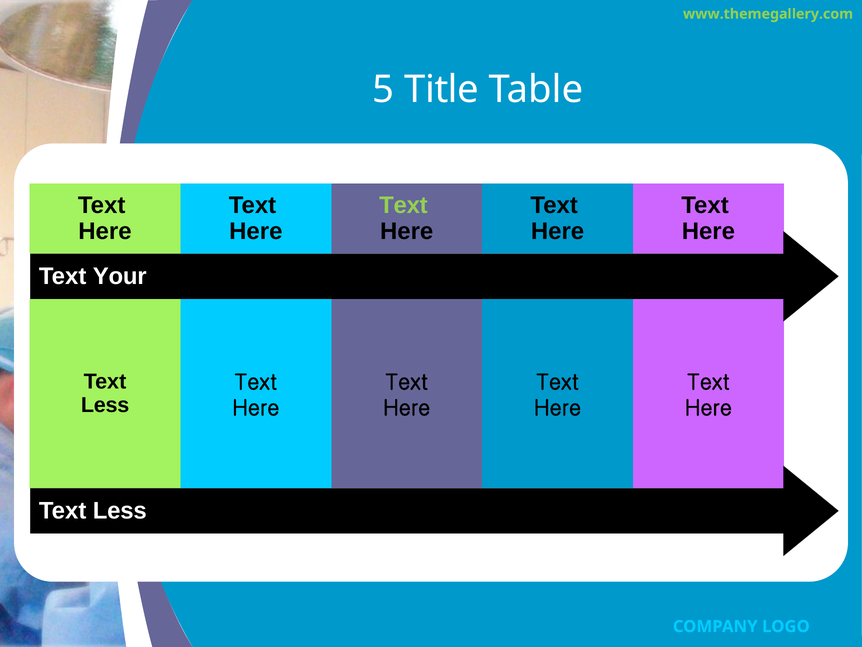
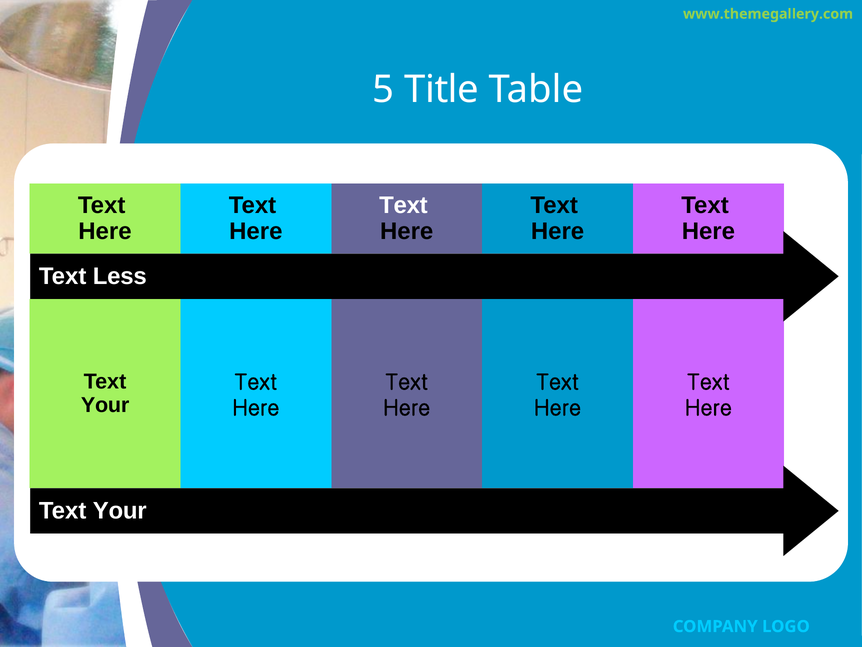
Text colour: light green -> white (403, 205)
Your: Your -> Less (120, 276)
Less: Less -> Your (105, 405)
Less: Less -> Your (120, 510)
